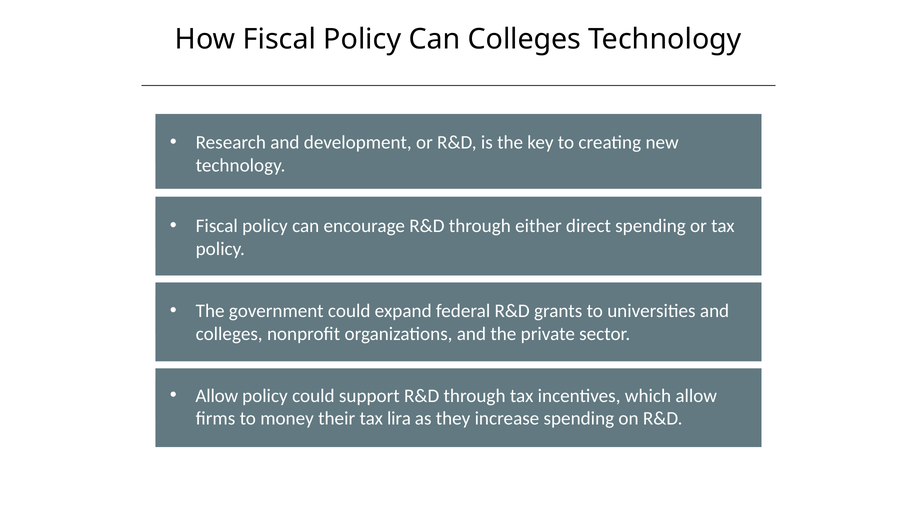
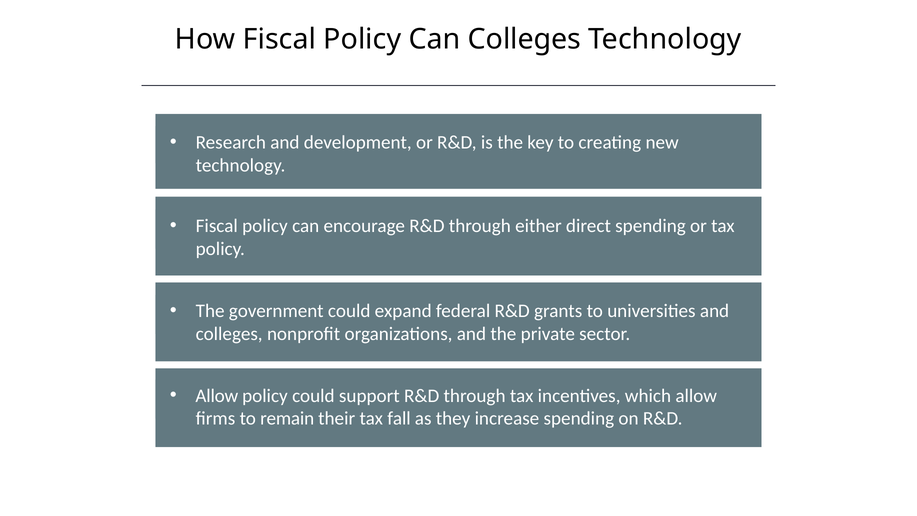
money: money -> remain (287, 418)
lira: lira -> fall (399, 418)
